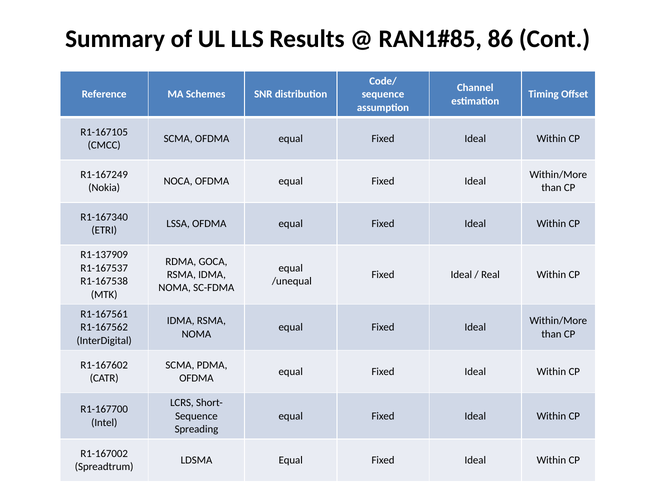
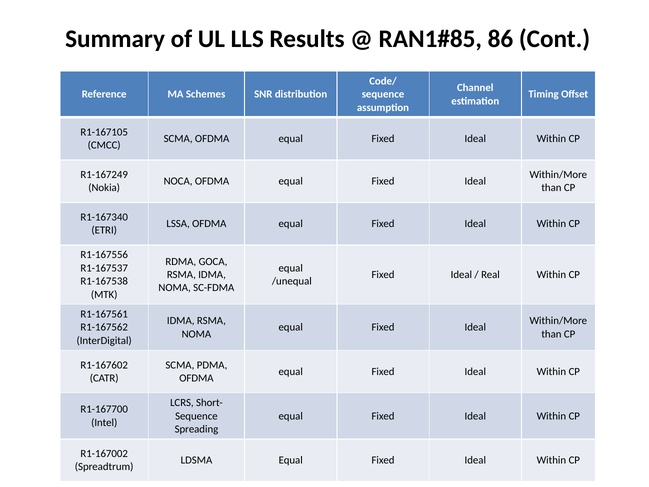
R1-137909: R1-137909 -> R1-167556 (104, 255)
